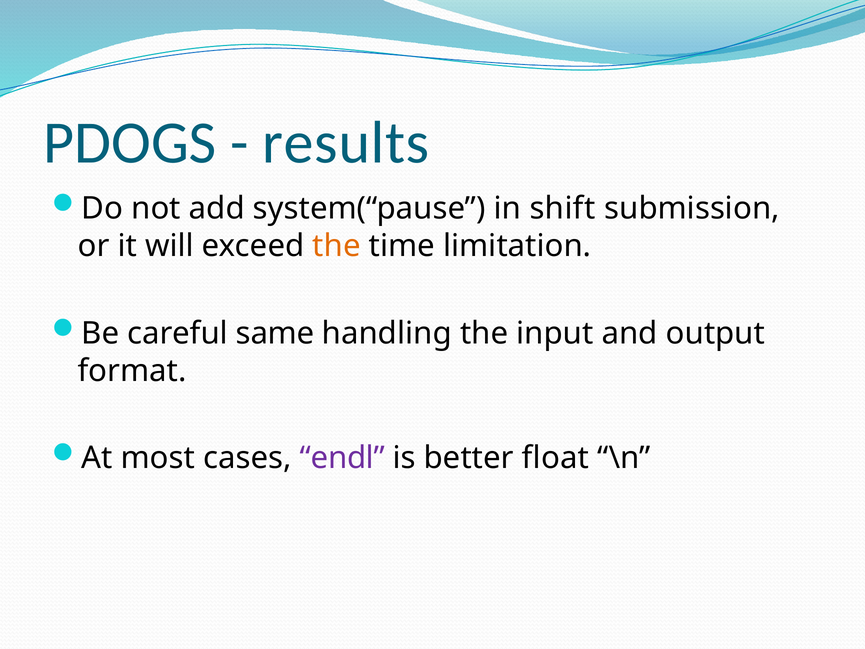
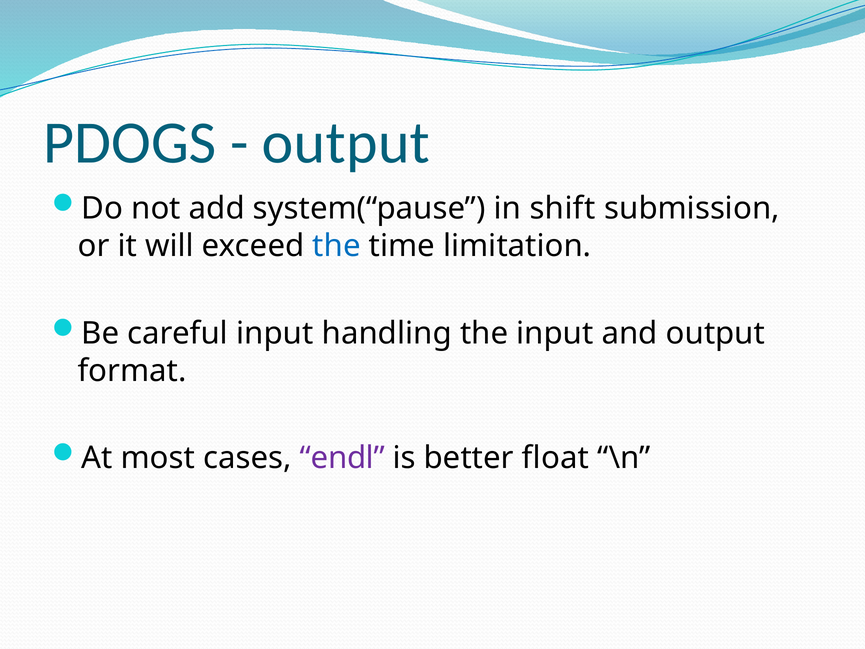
results: results -> output (346, 143)
the colour: orange -> blue (337, 246)
careful same: same -> input (275, 333)
